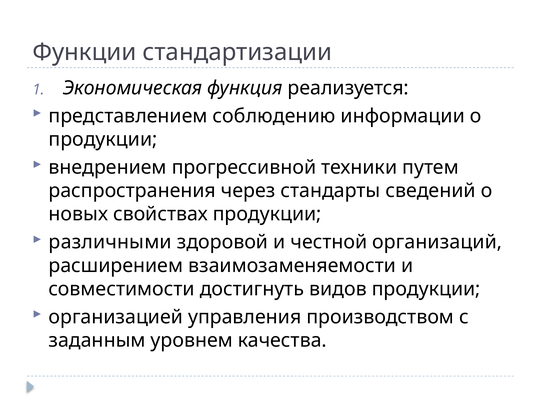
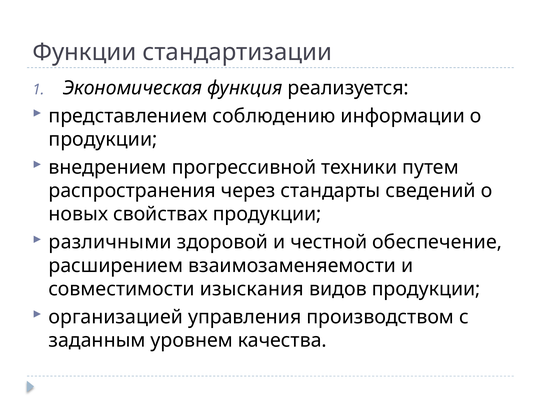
организаций: организаций -> обеспечение (437, 242)
достигнуть: достигнуть -> изыскания (252, 289)
